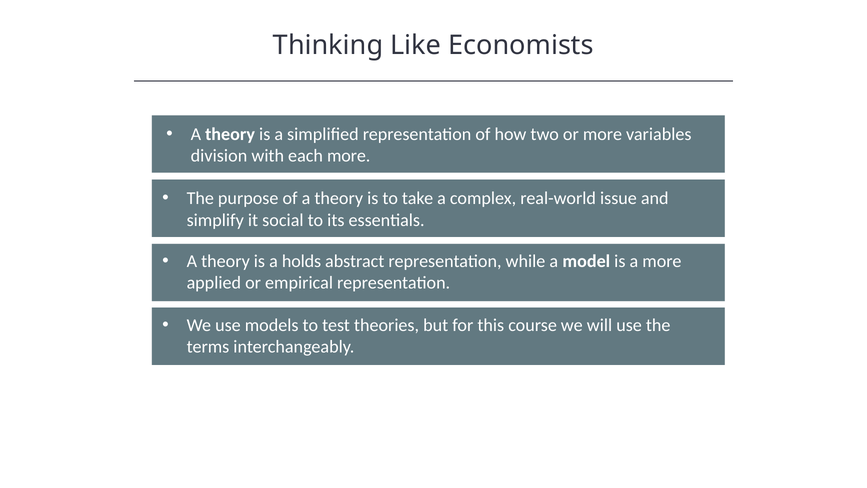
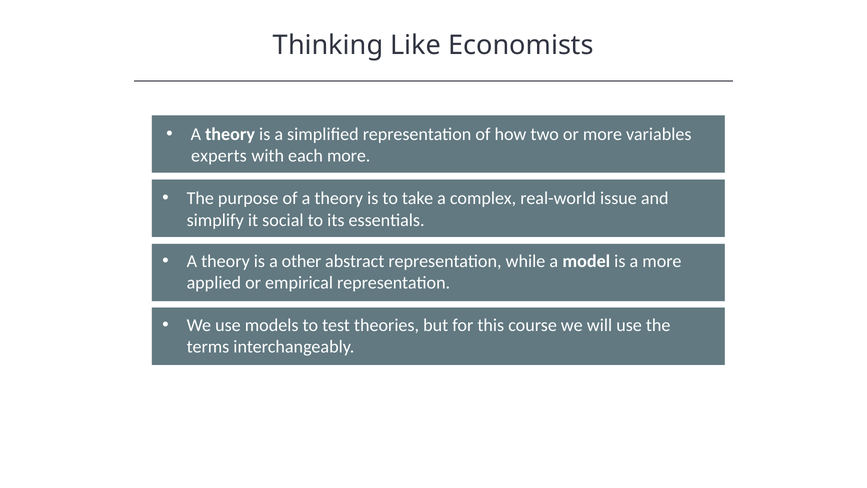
division: division -> experts (219, 156)
holds: holds -> other (302, 261)
